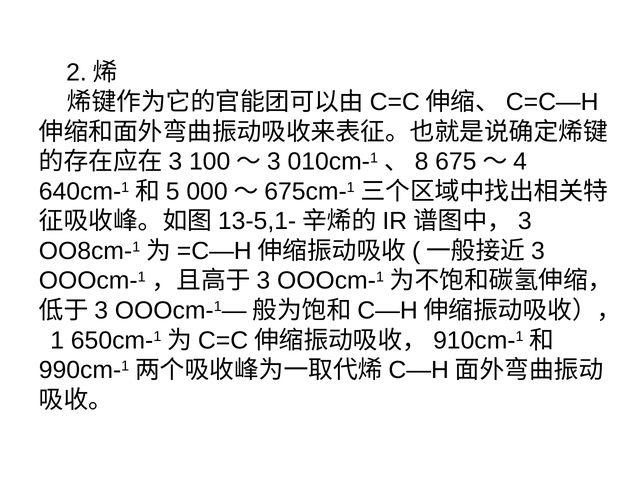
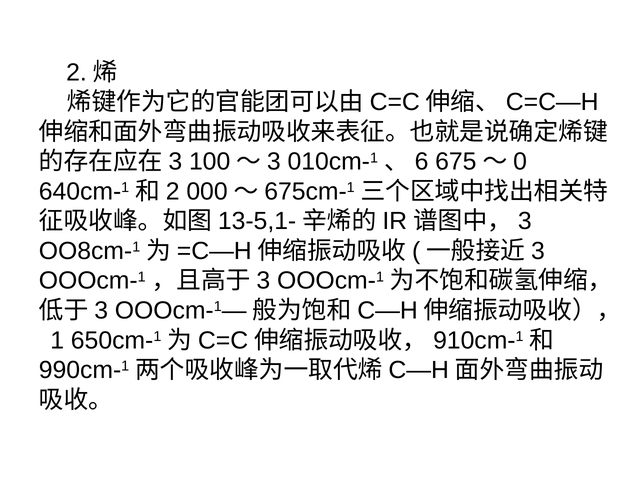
8: 8 -> 6 (422, 162)
4: 4 -> 0 (520, 162)
5: 5 -> 2 (173, 191)
